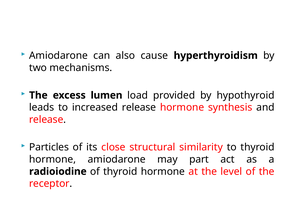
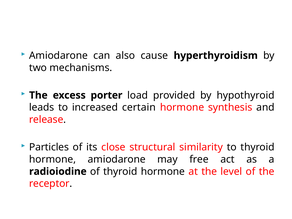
lumen: lumen -> porter (107, 95)
increased release: release -> certain (139, 107)
part: part -> free (199, 159)
